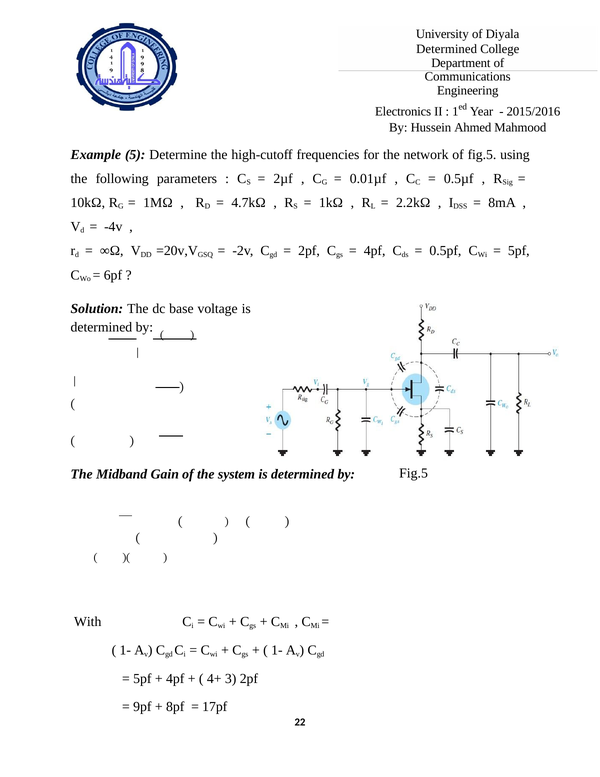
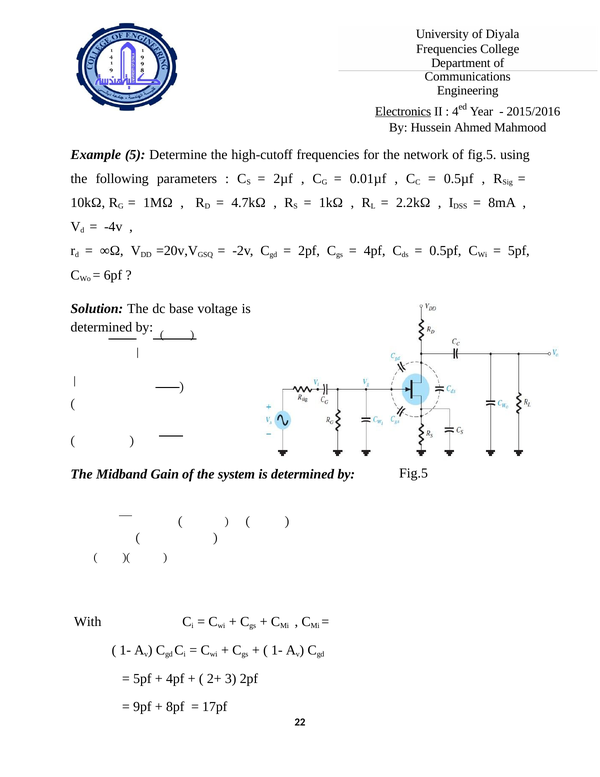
Determined: Determined -> Frequencies (447, 49)
Electronics underline: none -> present (403, 111)
1: 1 -> 4 (455, 111)
4+: 4+ -> 2+ (214, 678)
